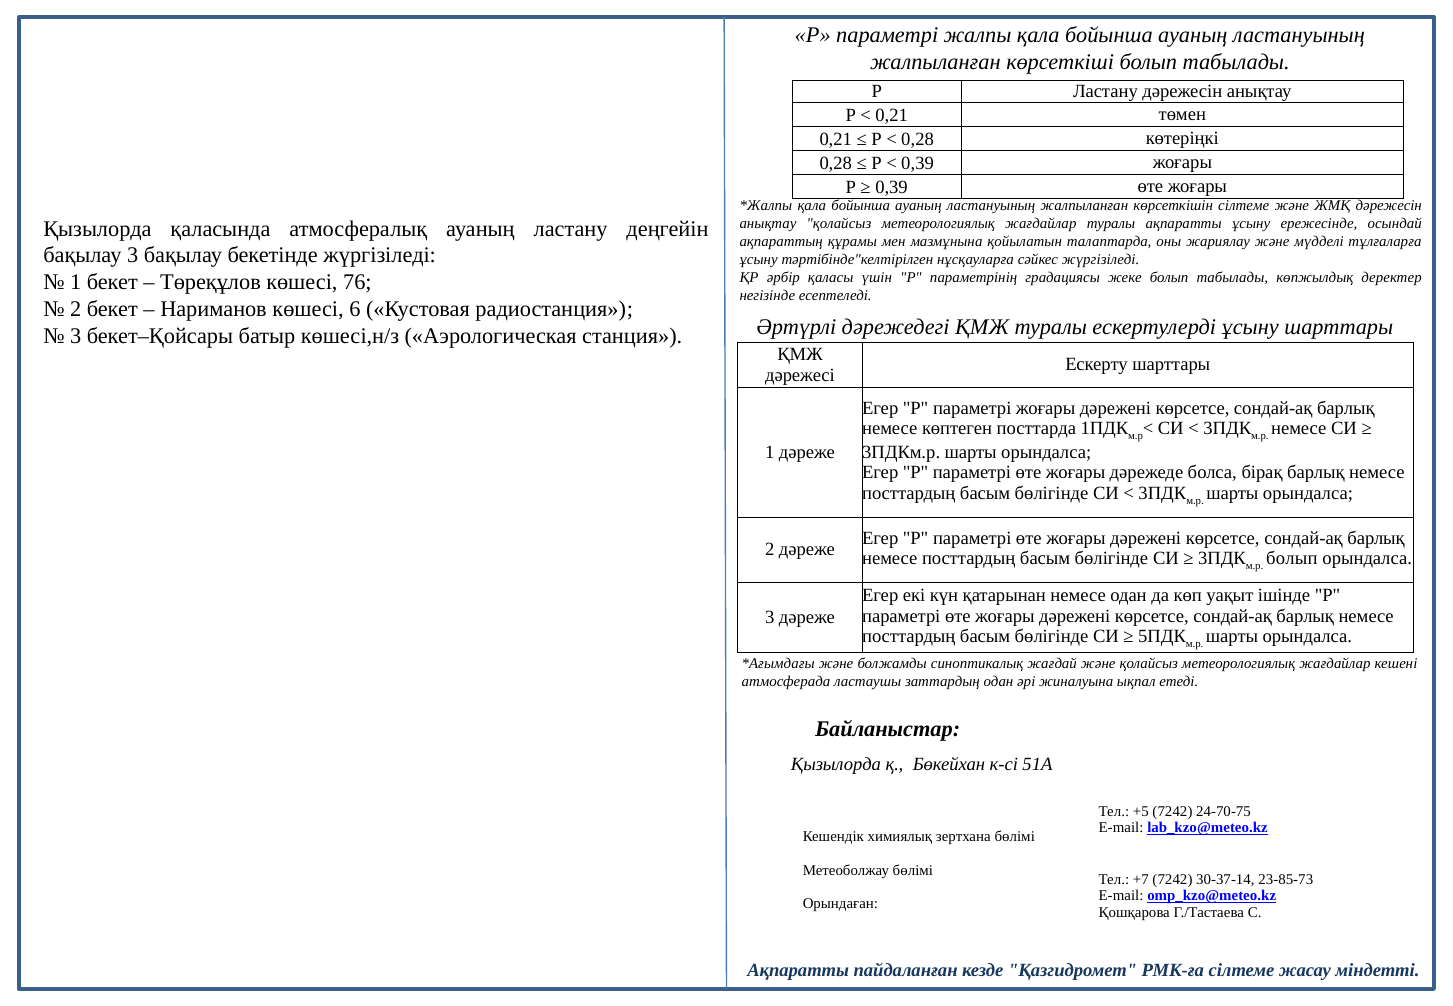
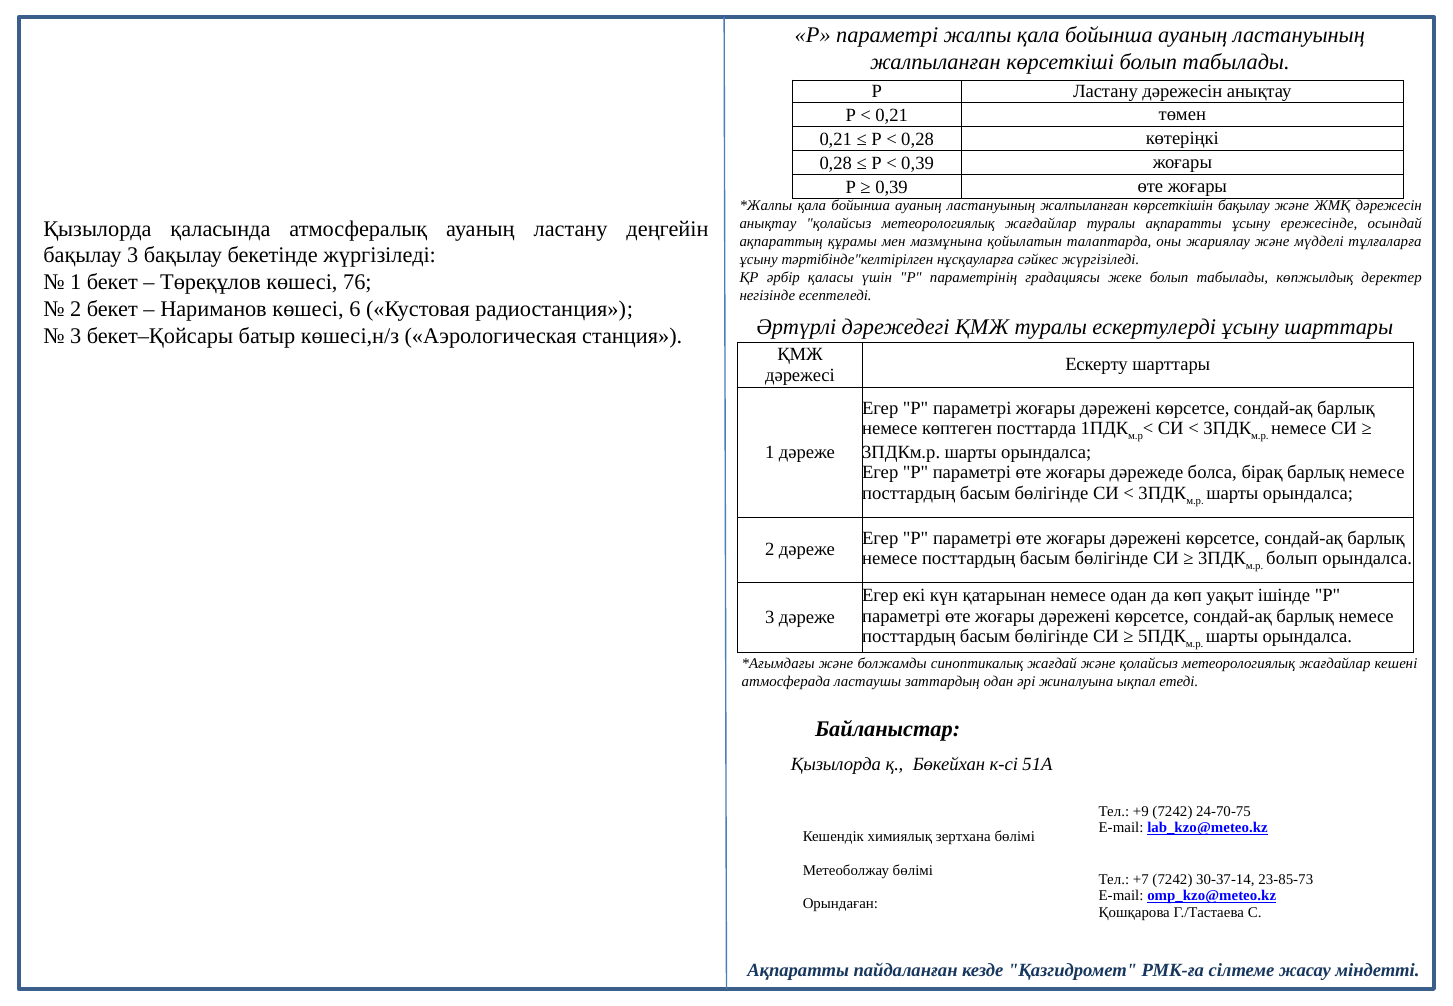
көрсеткішін сілтеме: сілтеме -> бақылау (1244, 206)
+5: +5 -> +9 (1141, 811)
